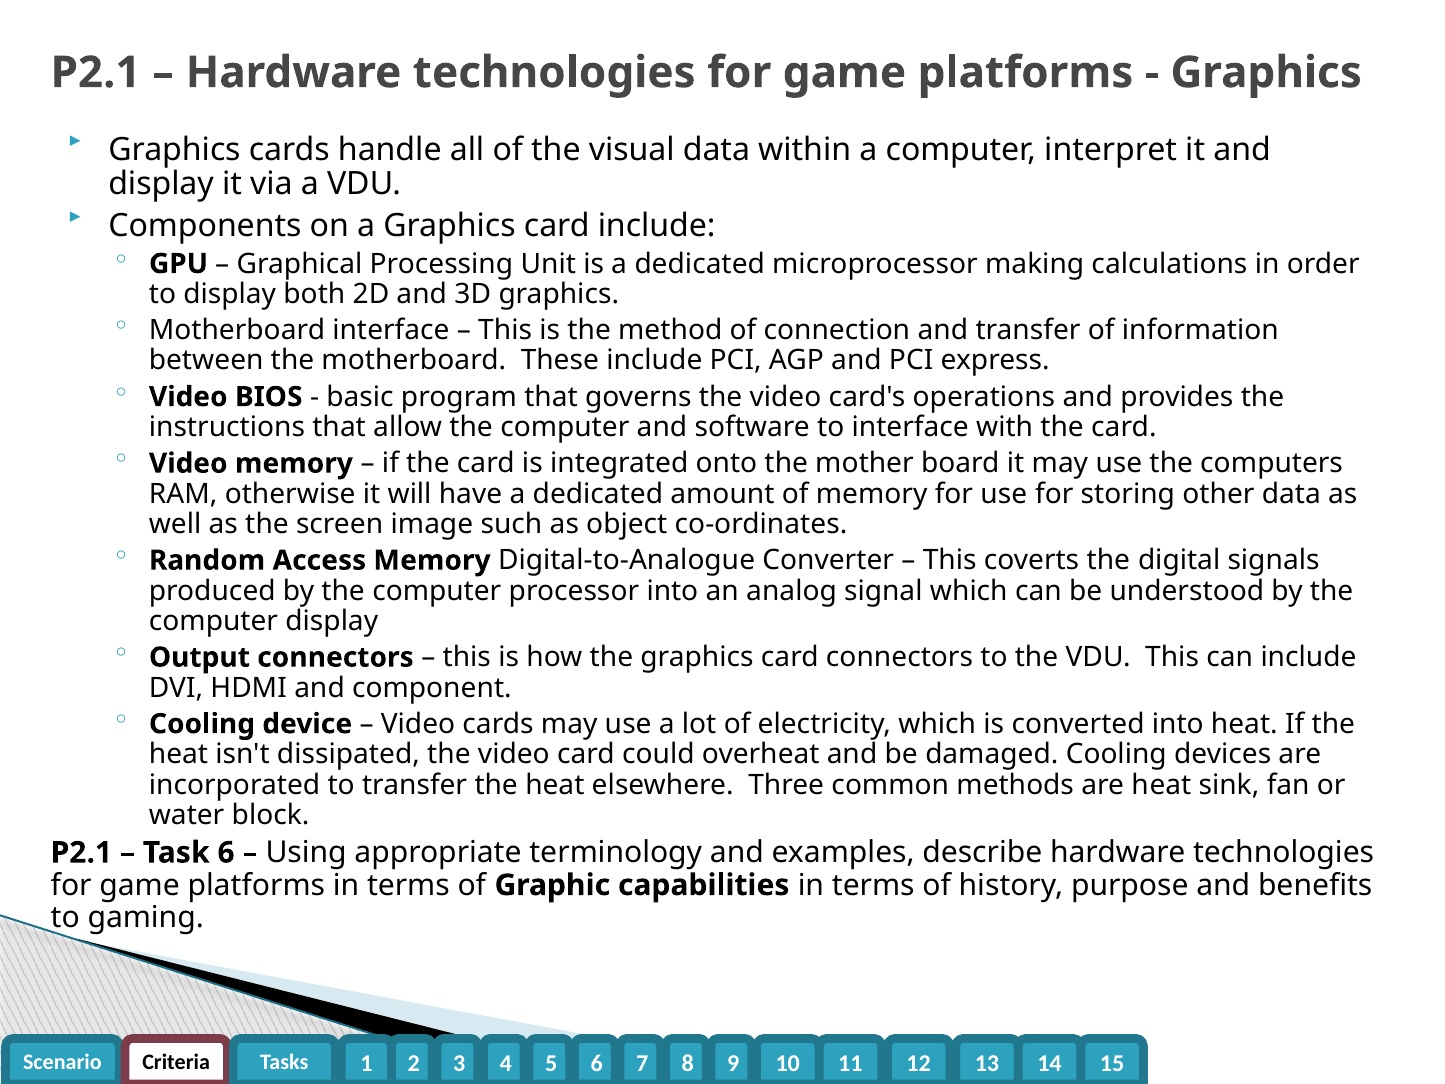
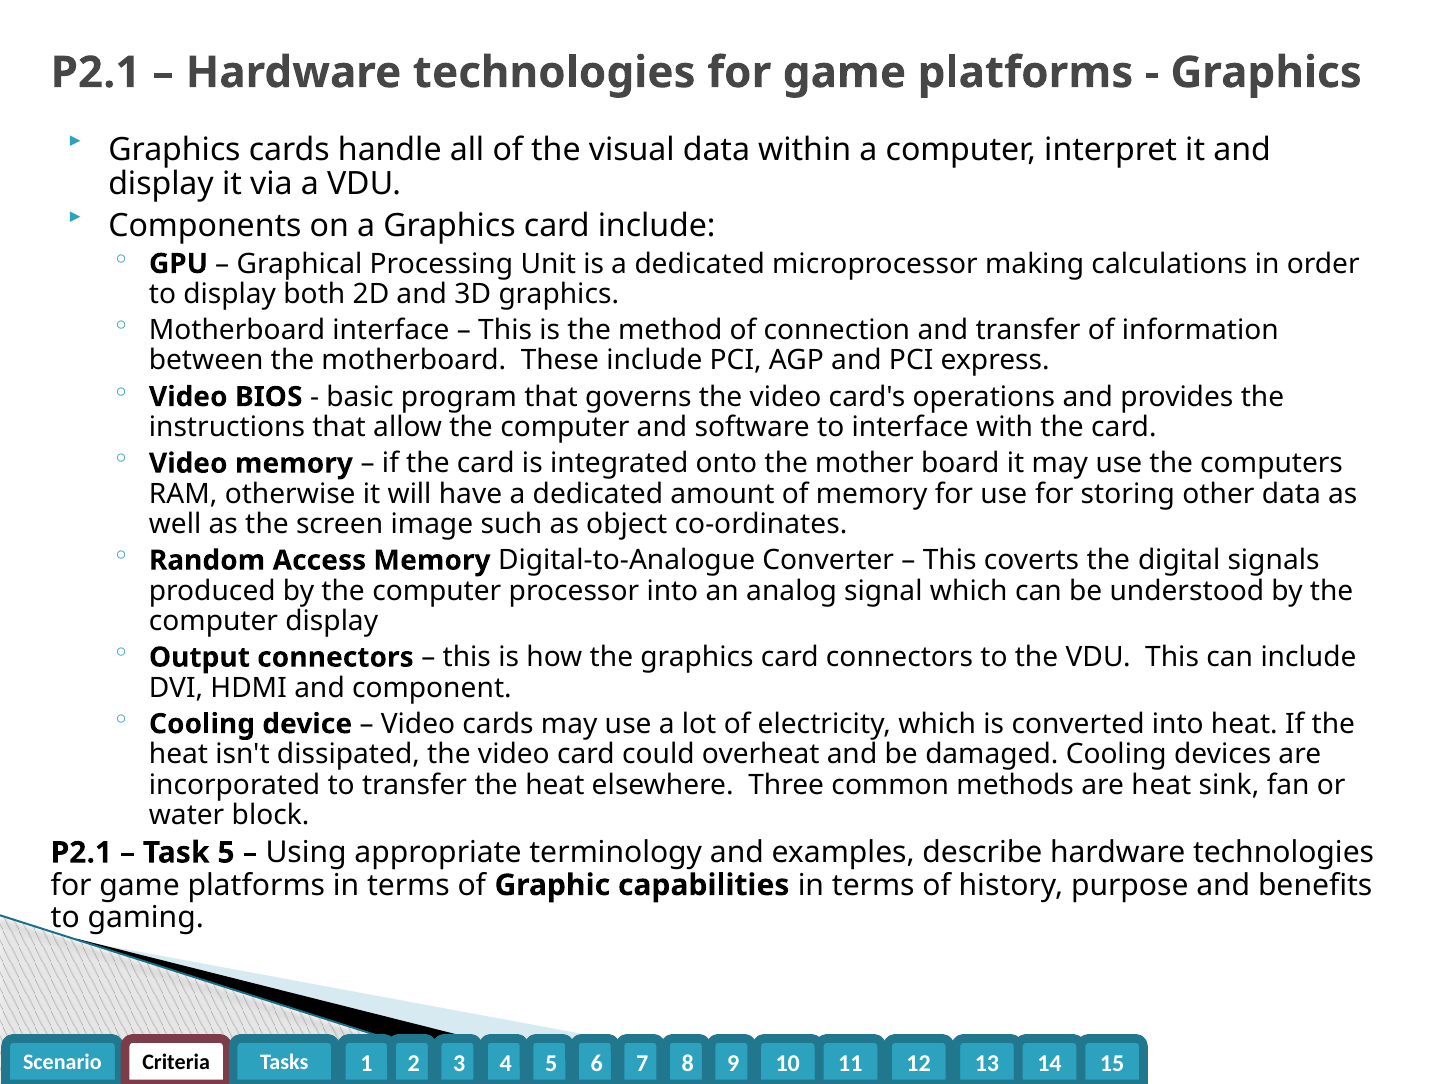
Task 6: 6 -> 5 (226, 852)
